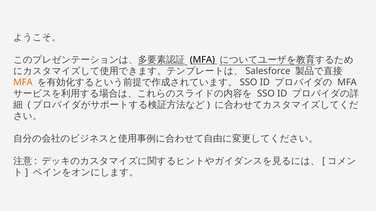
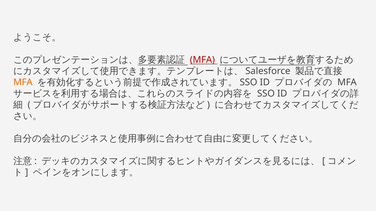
MFA colour: black -> red (202, 60)
